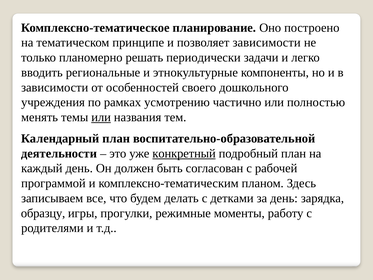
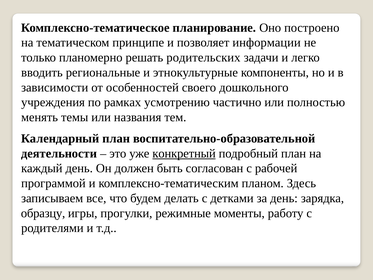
позволяет зависимости: зависимости -> информации (267, 43)
периодически: периодически -> родительских (203, 57)
или underline: present -> none (101, 117)
